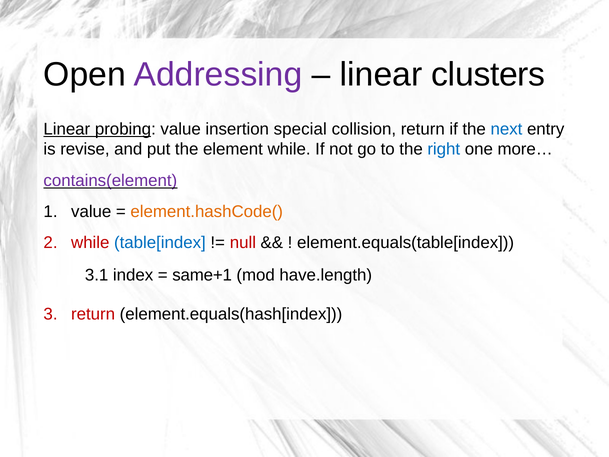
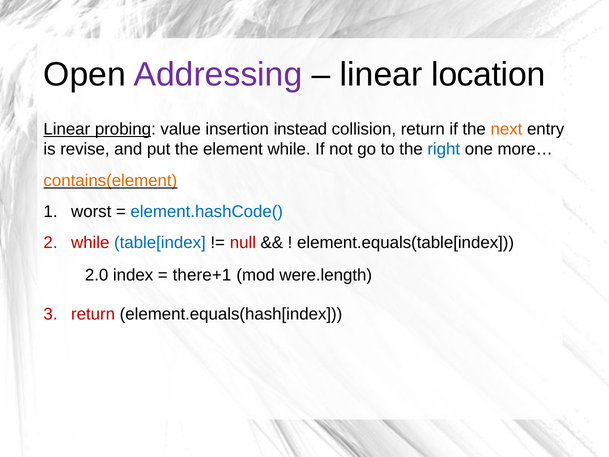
clusters: clusters -> location (488, 75)
special: special -> instead (300, 129)
next colour: blue -> orange (506, 129)
contains(element colour: purple -> orange (110, 180)
value: value -> worst (91, 212)
element.hashCode( colour: orange -> blue (207, 212)
3.1: 3.1 -> 2.0 (97, 275)
same+1: same+1 -> there+1 (202, 275)
have.length: have.length -> were.length (326, 275)
